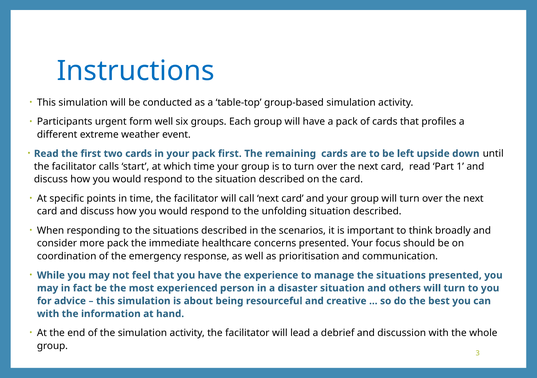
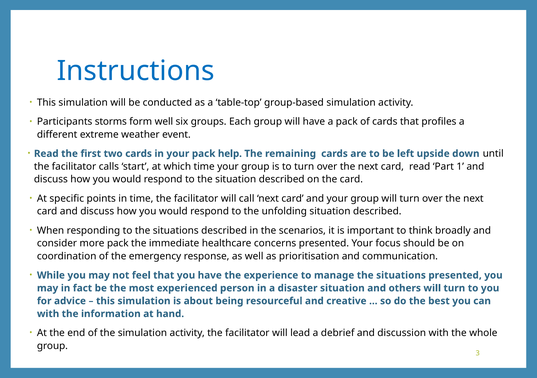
urgent: urgent -> storms (111, 122)
pack first: first -> help (230, 154)
